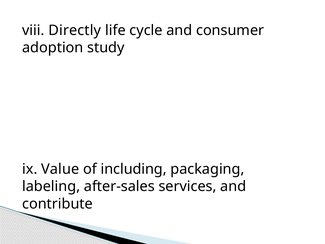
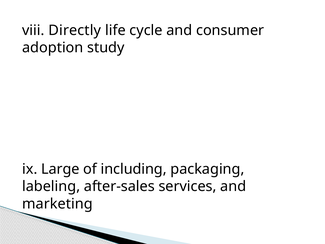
Value: Value -> Large (60, 169)
contribute: contribute -> marketing (57, 204)
